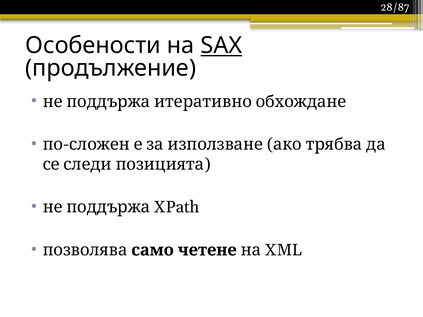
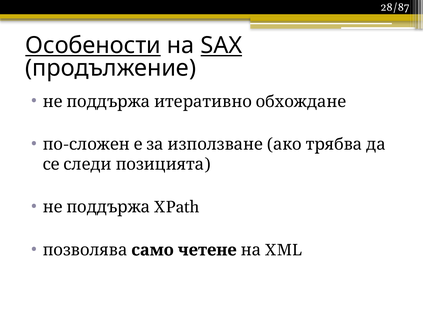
Особености underline: none -> present (93, 46)
